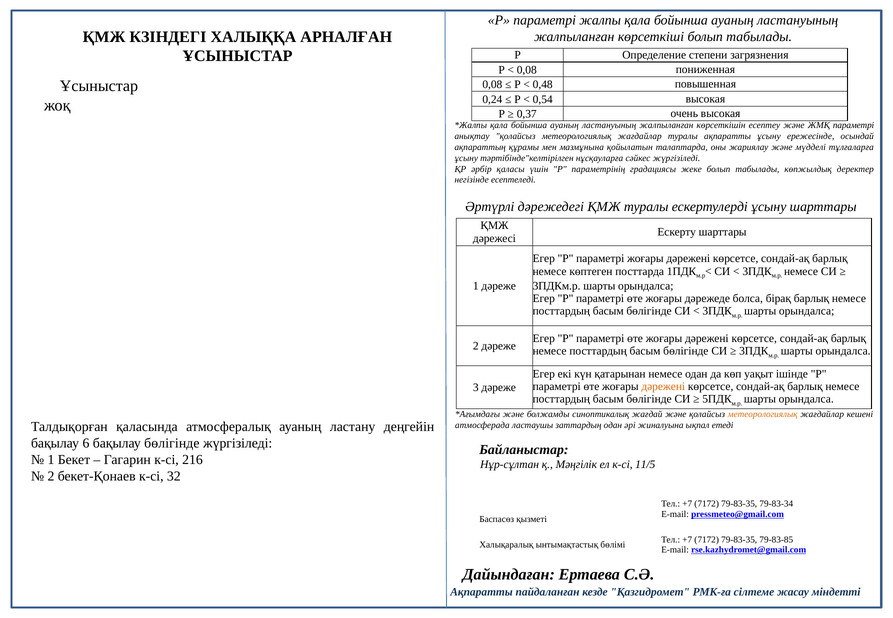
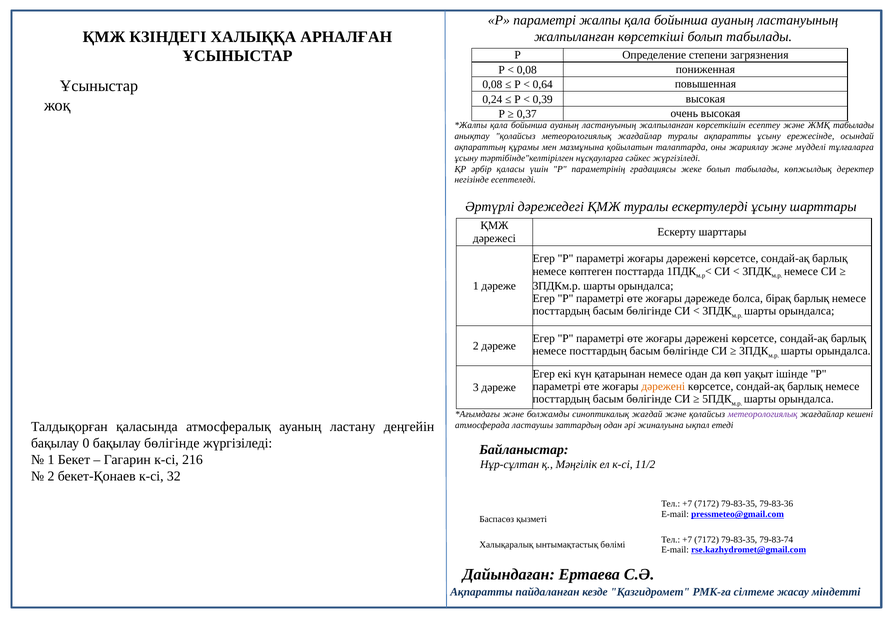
0,48: 0,48 -> 0,64 (543, 85)
0,54: 0,54 -> 0,39 (543, 99)
ЖМҚ параметрі: параметрі -> табылады (854, 125)
метеорологиялық colour: orange -> purple (763, 414)
6: 6 -> 0 (86, 443)
11/5: 11/5 -> 11/2 (645, 465)
79-83-34: 79-83-34 -> 79-83-36 (776, 504)
79-83-85: 79-83-85 -> 79-83-74 (776, 540)
